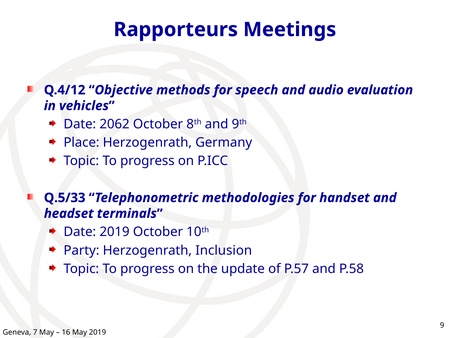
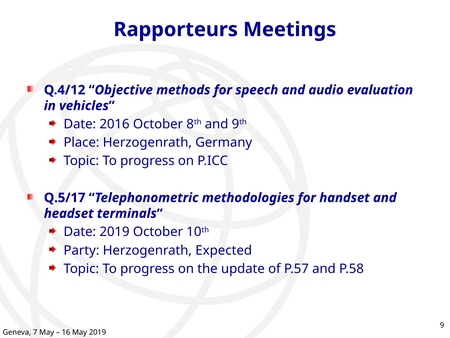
2062: 2062 -> 2016 (115, 124)
Q.5/33: Q.5/33 -> Q.5/17 (65, 197)
Inclusion: Inclusion -> Expected (224, 250)
